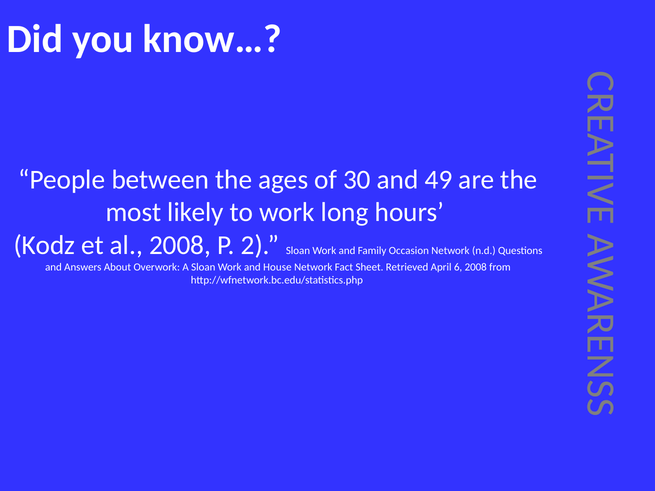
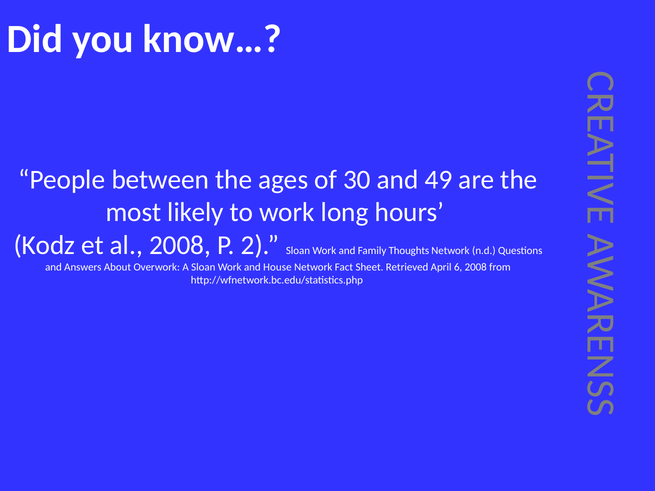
Occasion: Occasion -> Thoughts (409, 251)
